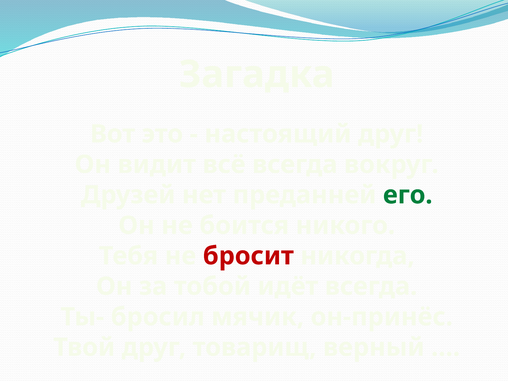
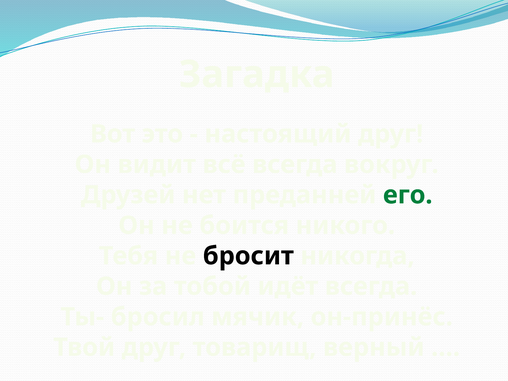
бросит colour: red -> black (248, 256)
